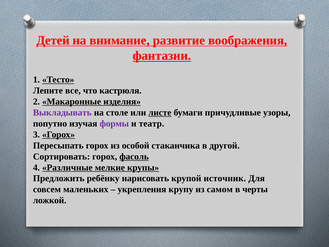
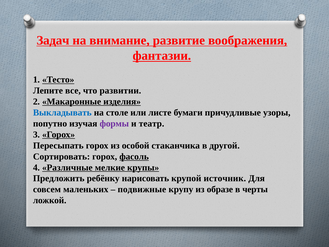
Детей: Детей -> Задач (53, 40)
кастрюля: кастрюля -> развитии (120, 91)
Выкладывать colour: purple -> blue (62, 112)
листе underline: present -> none (160, 112)
укрепления: укрепления -> подвижные (142, 189)
самом: самом -> образе (220, 189)
